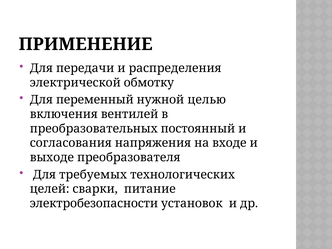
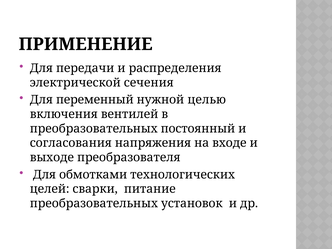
обмотку: обмотку -> сечения (149, 83)
требуемых: требуемых -> обмотками (93, 175)
электробезопасности: электробезопасности -> преобразовательных (94, 203)
